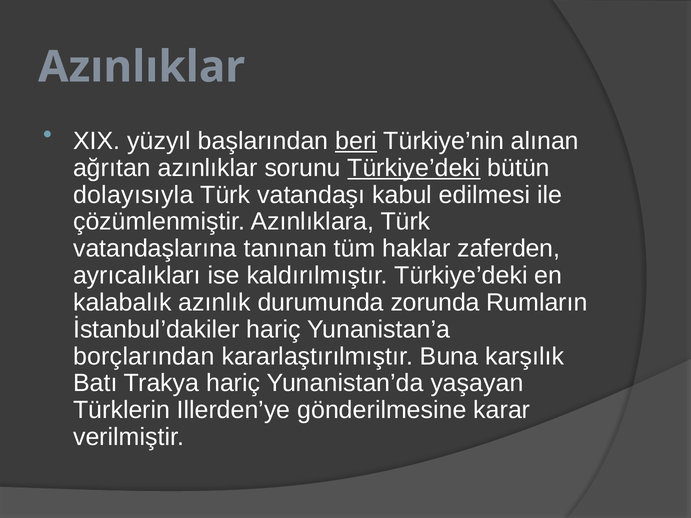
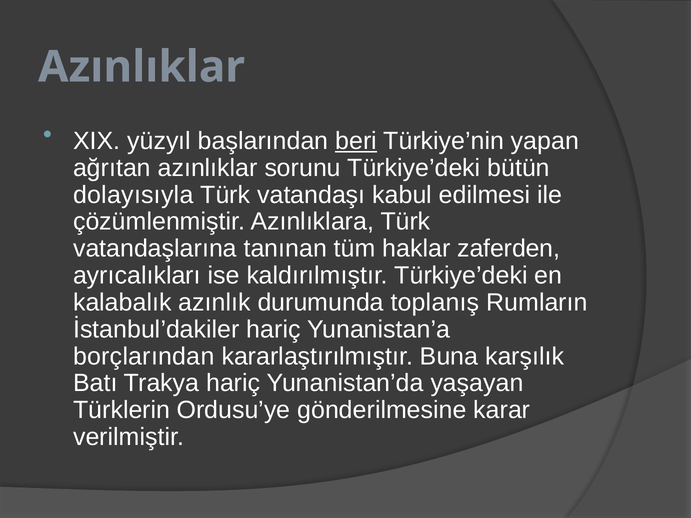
alınan: alınan -> yapan (545, 141)
Türkiye’deki underline: present -> none (414, 168)
zorunda: zorunda -> toplanış (435, 303)
Illerden’ye: Illerden’ye -> Ordusu’ye (233, 410)
